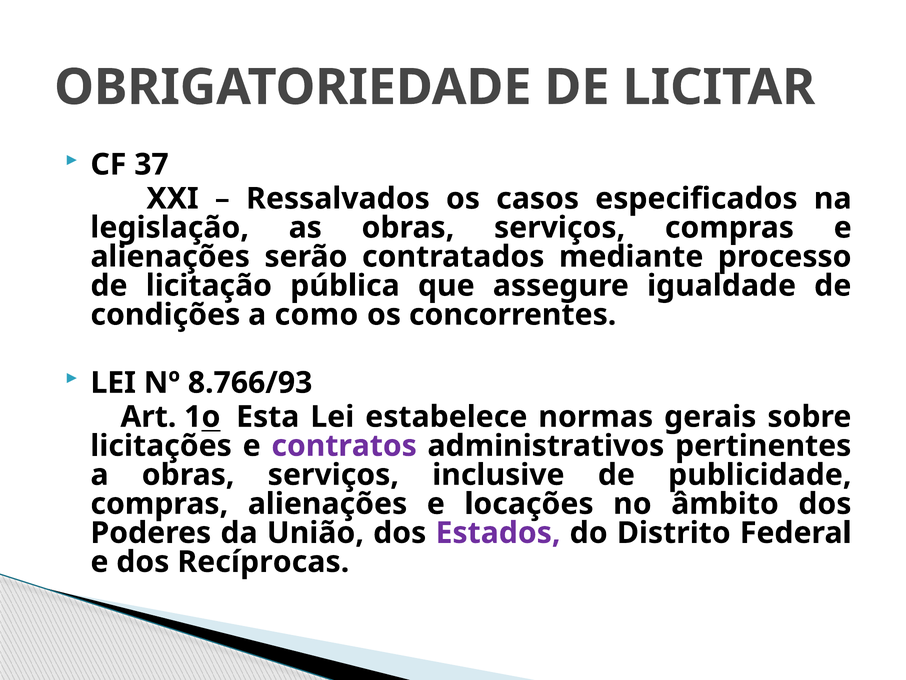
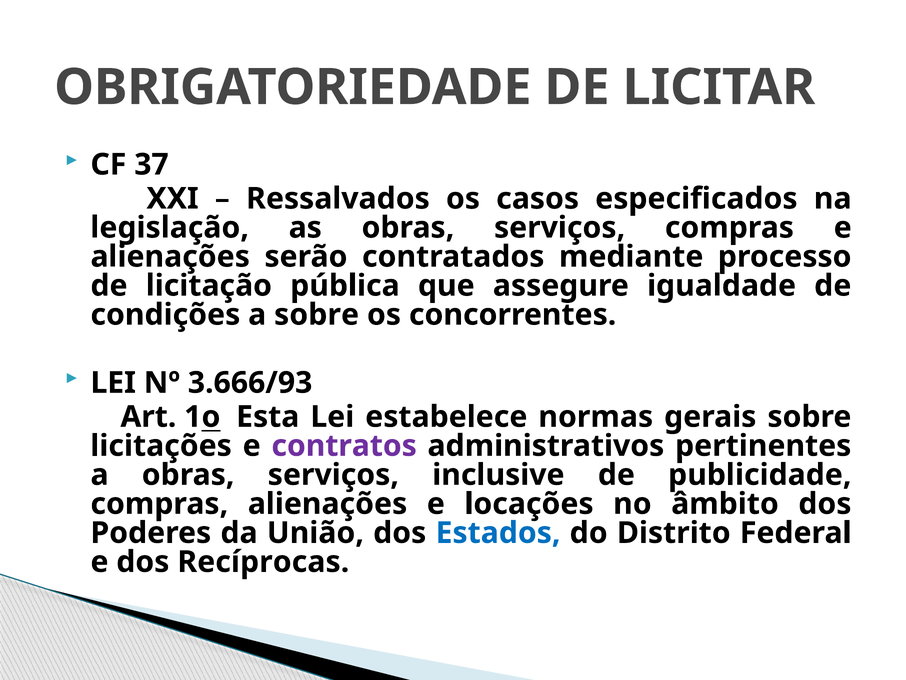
a como: como -> sobre (317, 314)
8.766/93: 8.766/93 -> 3.666/93 (250, 382)
Estados colour: purple -> blue (498, 533)
